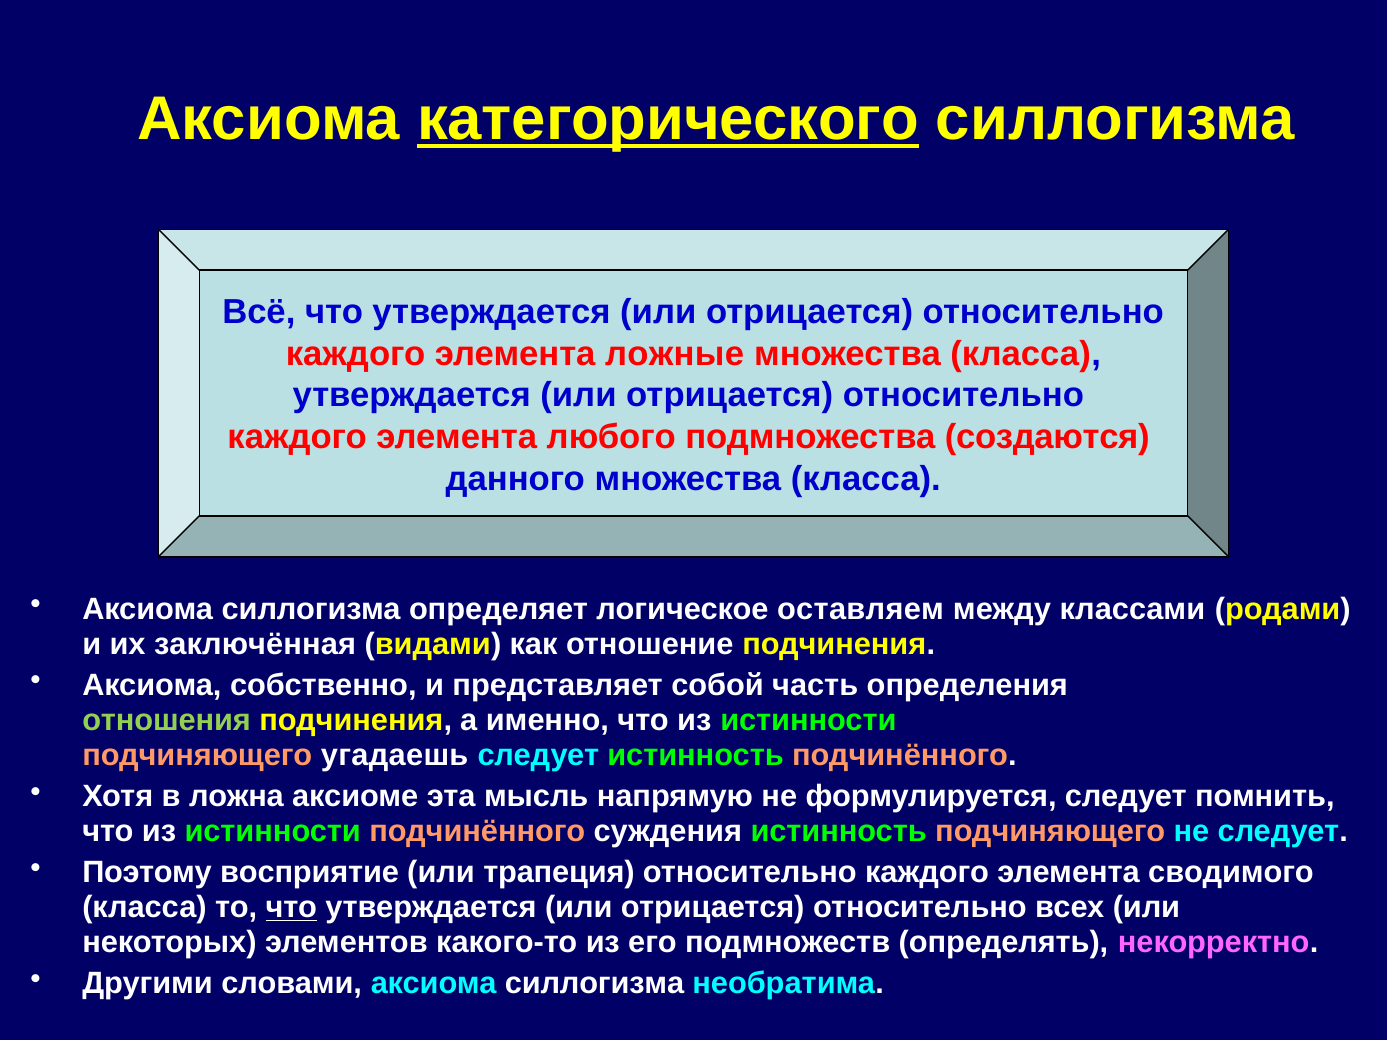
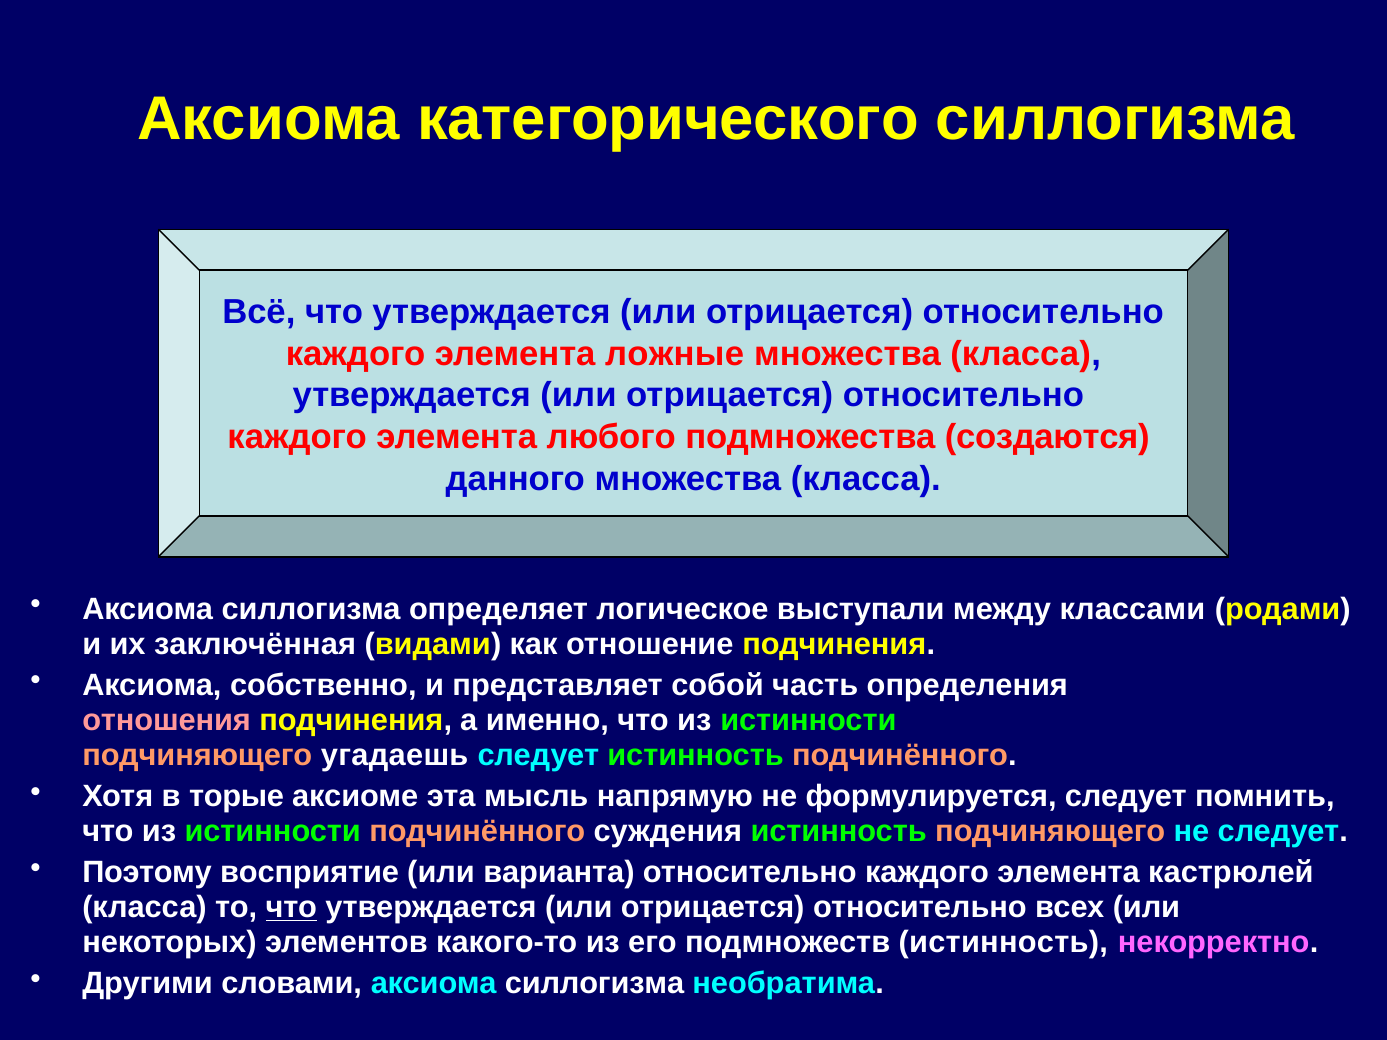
категорического underline: present -> none (668, 120)
оставляем: оставляем -> выступали (861, 609)
отношения colour: light green -> pink (167, 720)
ложна: ложна -> торые (237, 796)
трапеция: трапеция -> варианта (559, 872)
сводимого: сводимого -> кастрюлей (1231, 872)
подмножеств определять: определять -> истинность (1003, 943)
